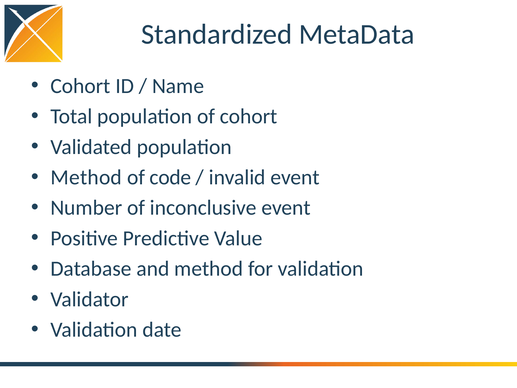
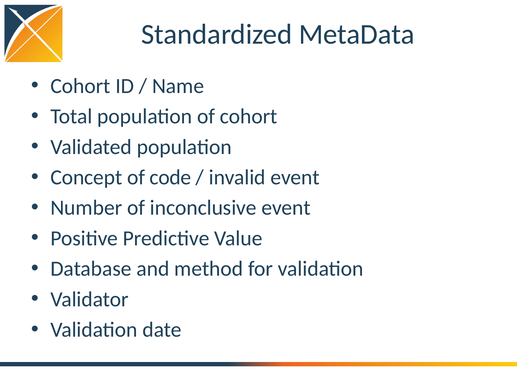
Method: Method -> Concept (86, 177)
